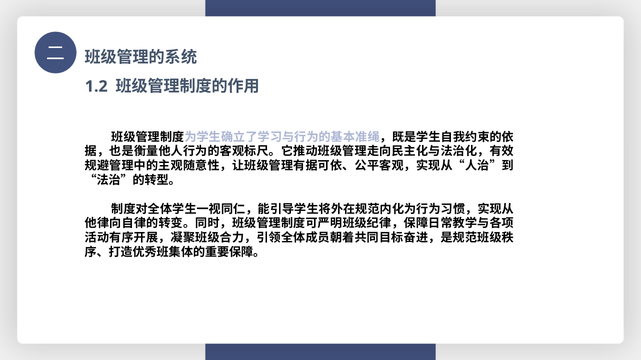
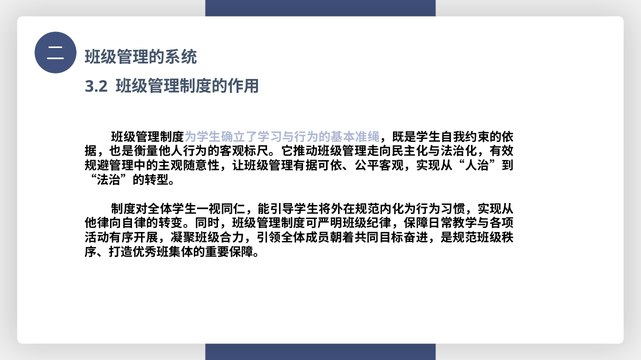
1.2: 1.2 -> 3.2 (96, 87)
